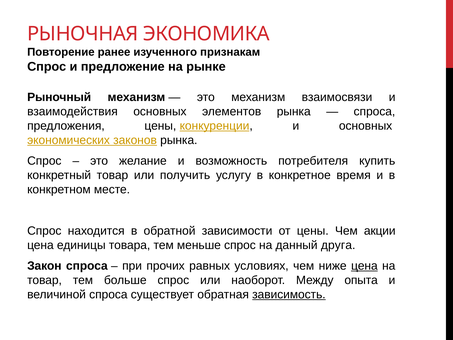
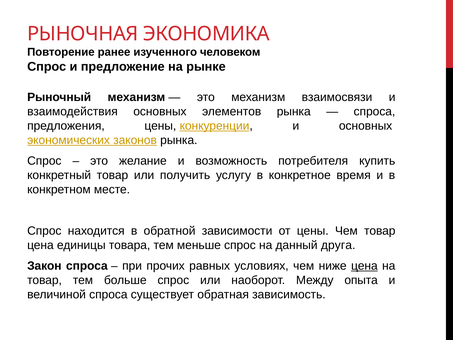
признакам: признакам -> человеком (230, 52)
Чем акции: акции -> товар (380, 231)
зависимость underline: present -> none (289, 294)
